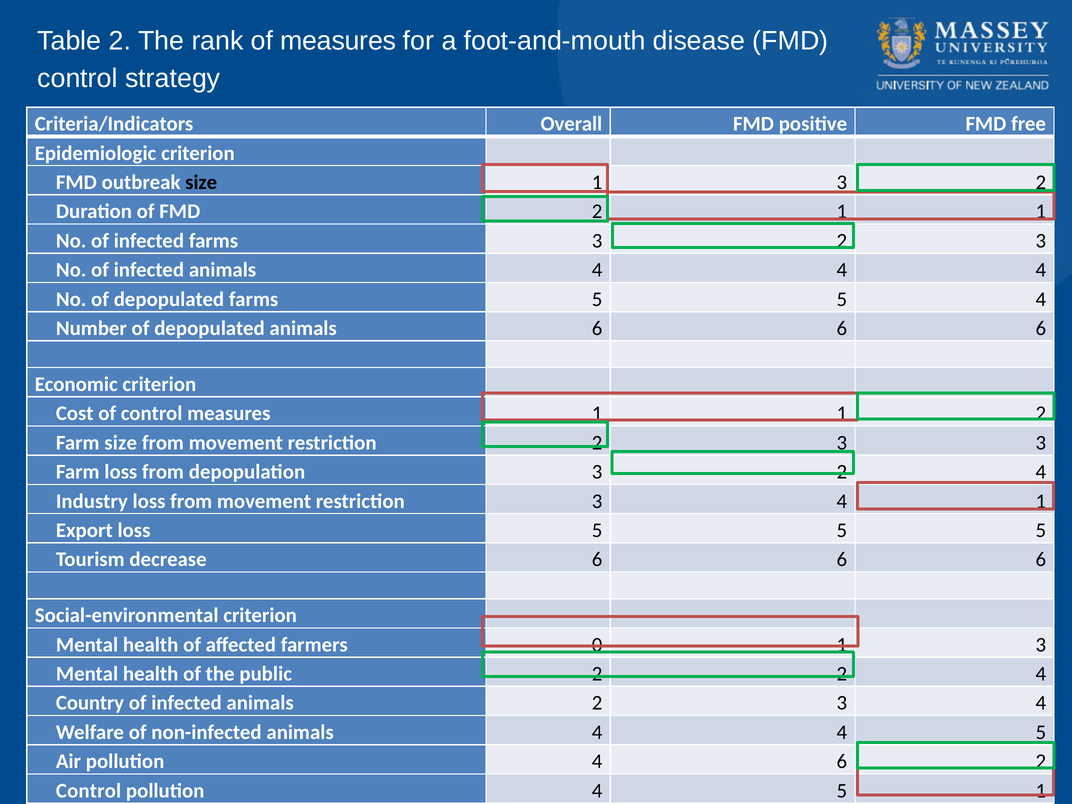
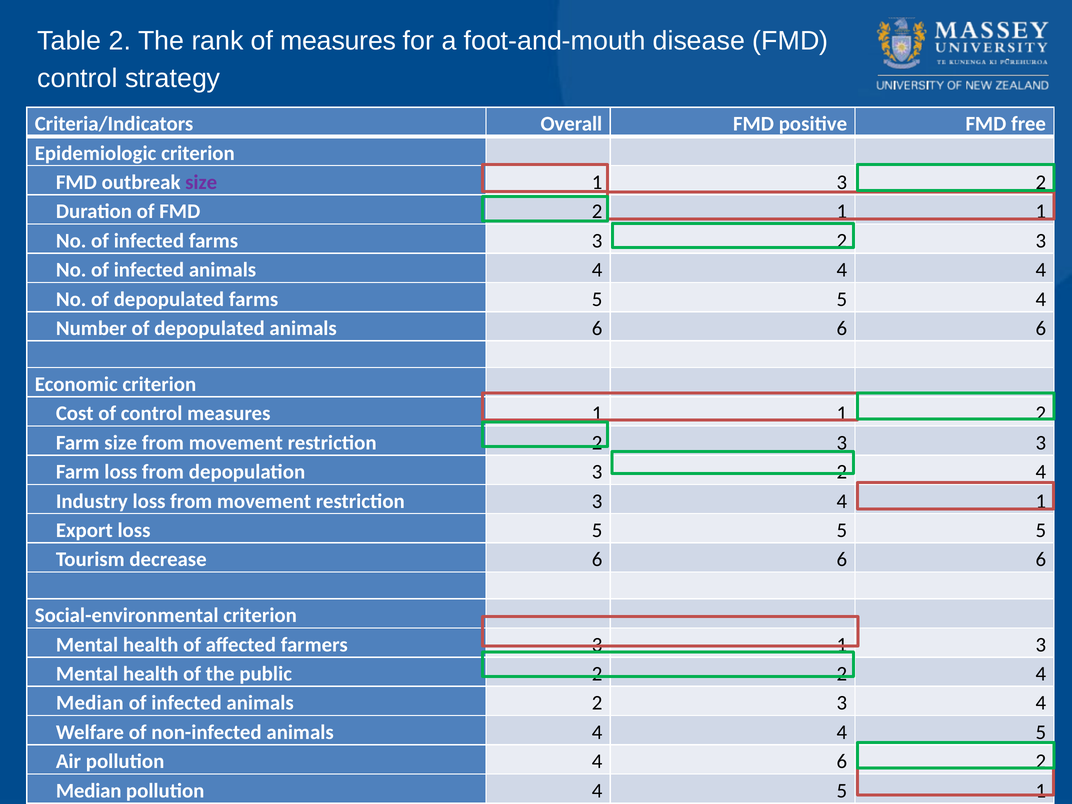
size colour: black -> purple (201, 182)
farmers 0: 0 -> 3 (597, 645)
Country: Country -> Median (90, 703)
Control: Control -> Median (89, 791)
